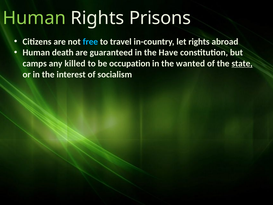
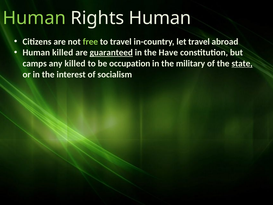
Rights Prisons: Prisons -> Human (160, 18)
free colour: light blue -> light green (90, 42)
let rights: rights -> travel (199, 42)
Human death: death -> killed (63, 52)
guaranteed underline: none -> present (111, 52)
wanted: wanted -> military (191, 63)
